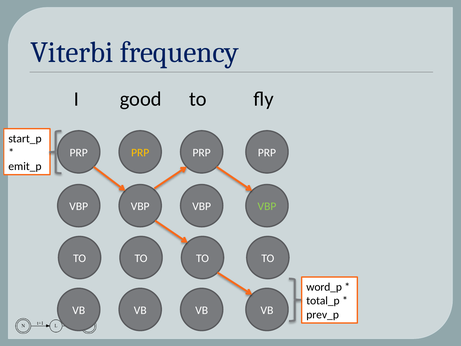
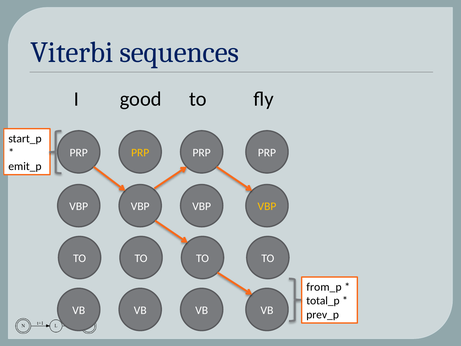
frequency: frequency -> sequences (179, 52)
VBP colour: light green -> yellow (267, 206)
word_p: word_p -> from_p (324, 287)
